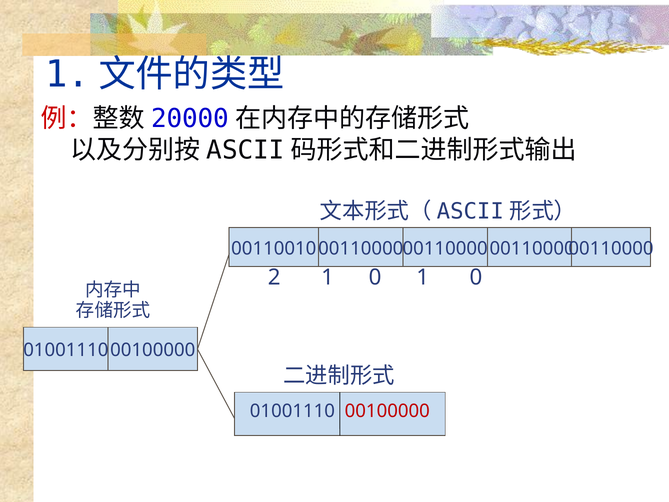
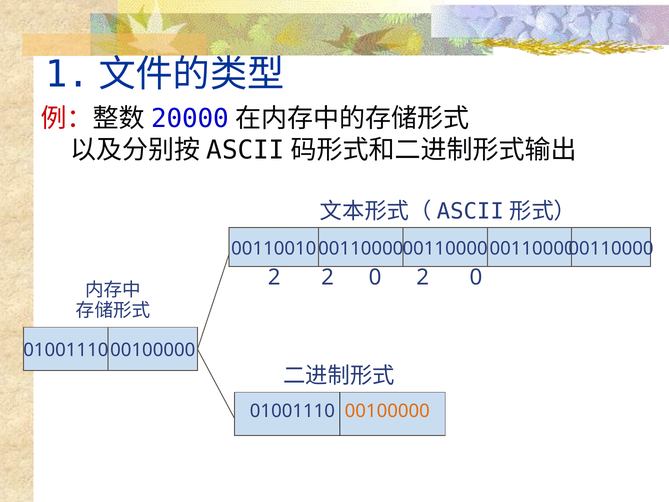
2 1: 1 -> 2 (328, 277)
0 1: 1 -> 2 (423, 277)
00100000 colour: red -> orange (387, 411)
